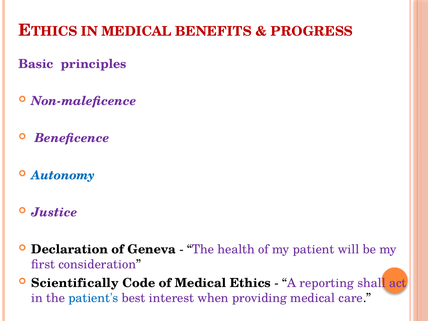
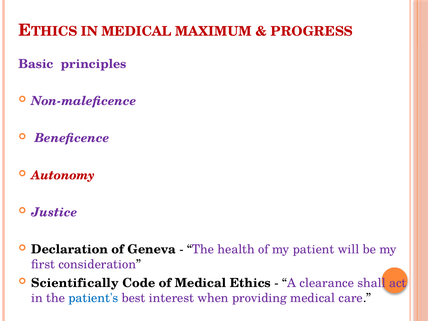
BENEFITS: BENEFITS -> MAXIMUM (213, 32)
Autonomy colour: blue -> red (63, 175)
reporting: reporting -> clearance (327, 283)
